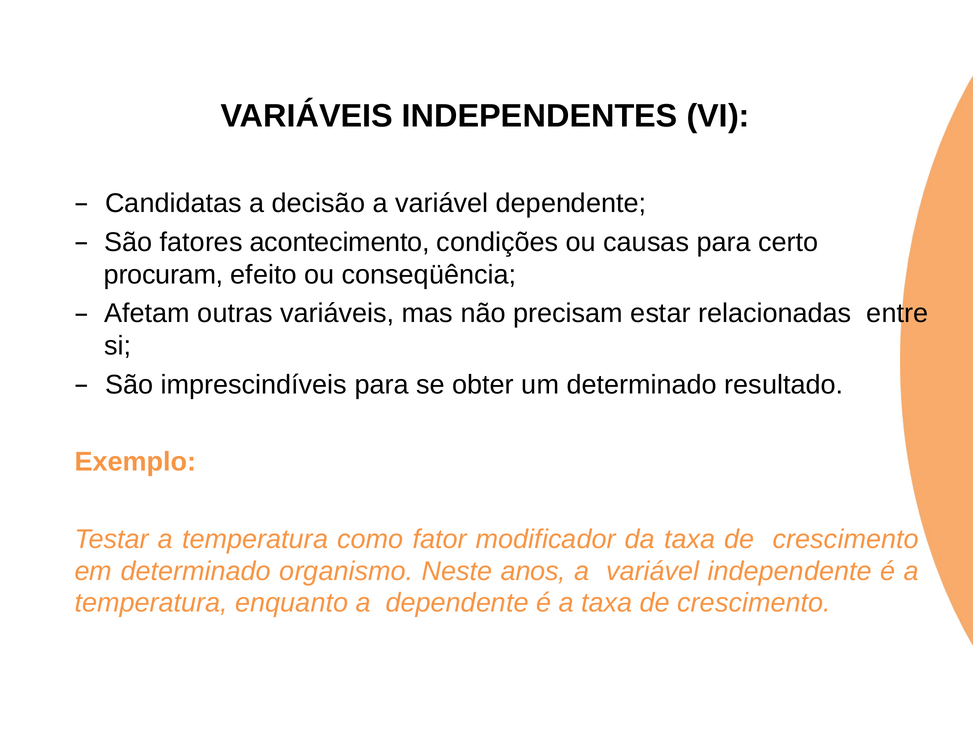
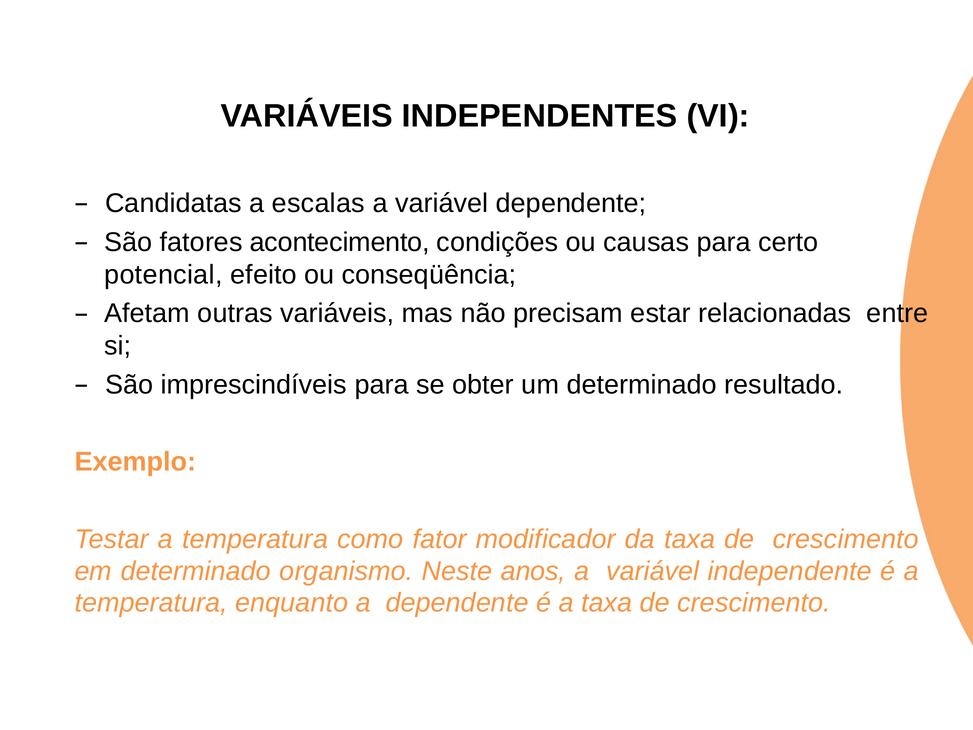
decisão: decisão -> escalas (318, 203)
procuram: procuram -> potencial (163, 275)
